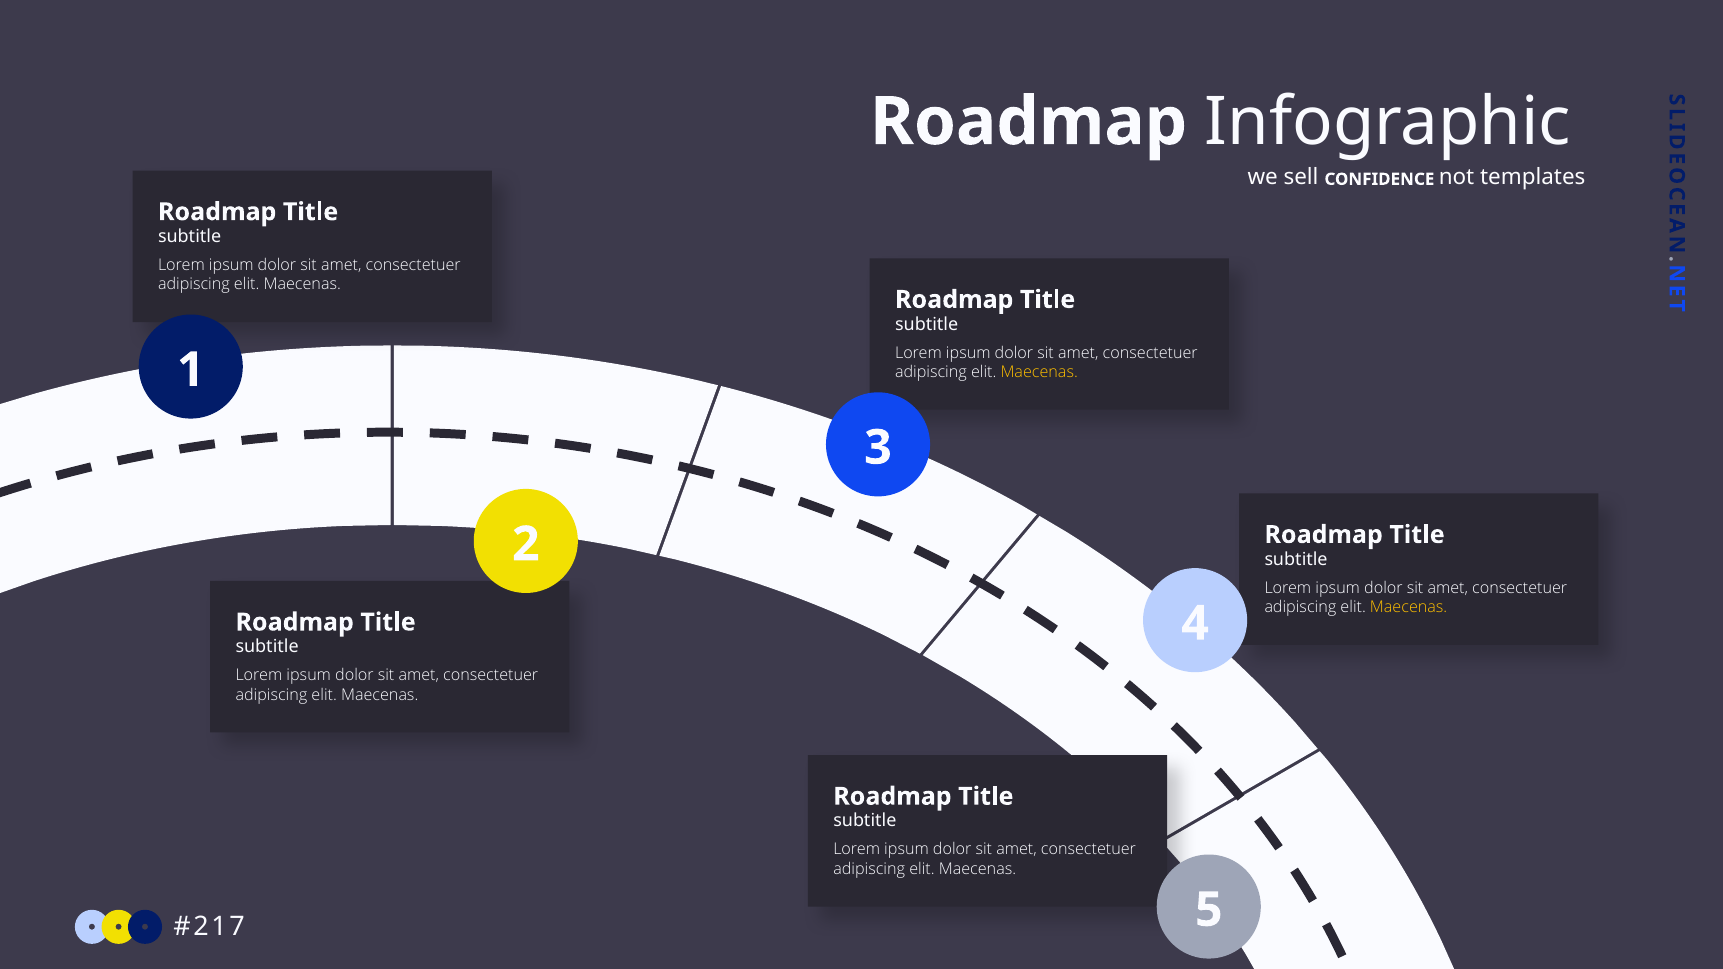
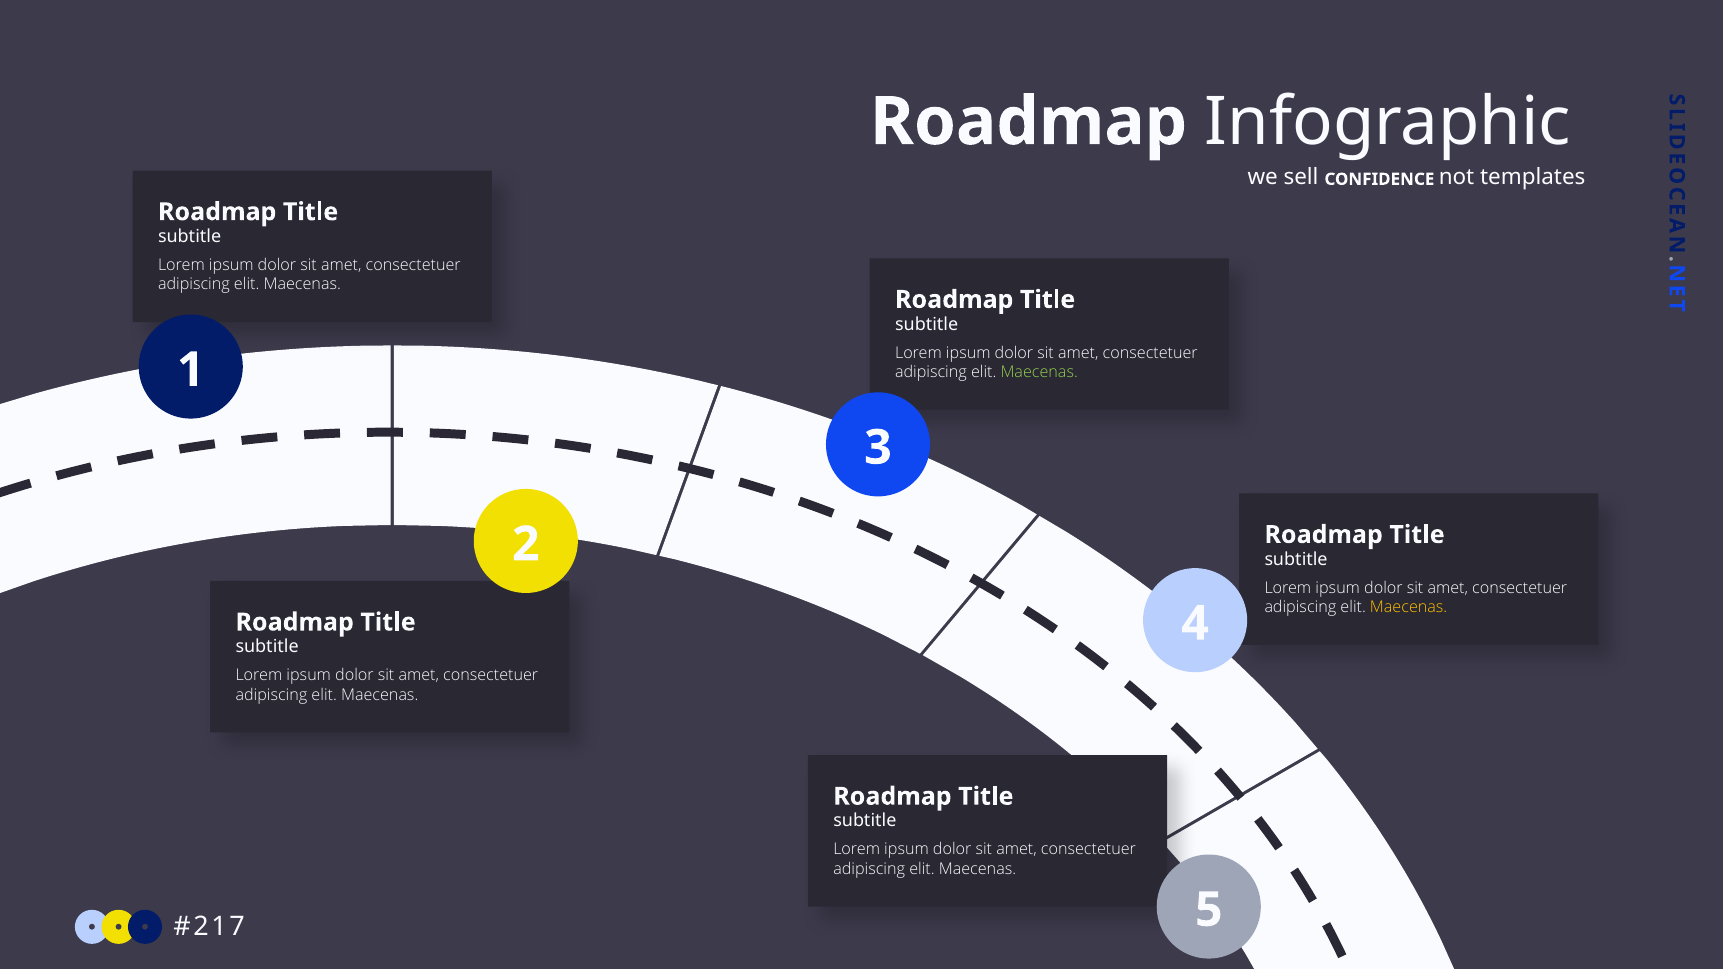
Maecenas colour: yellow -> light green (1039, 372)
